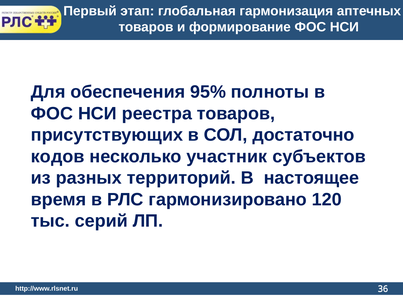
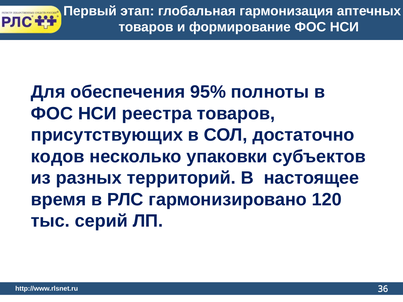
участник: участник -> упаковки (227, 157)
